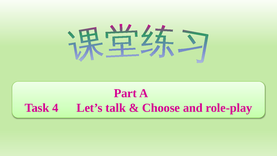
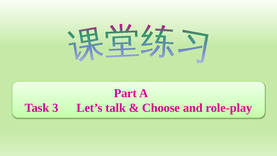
4: 4 -> 3 (55, 108)
